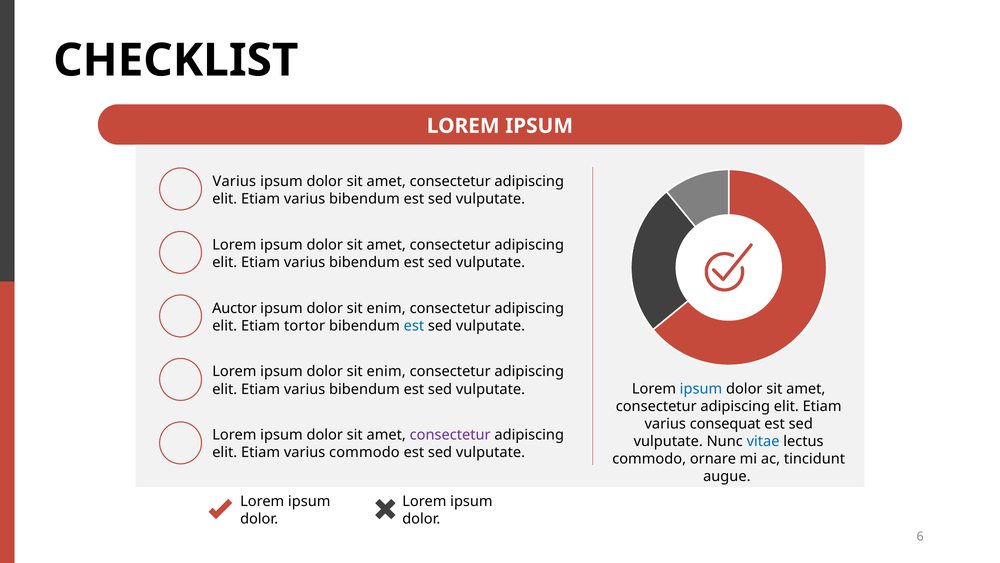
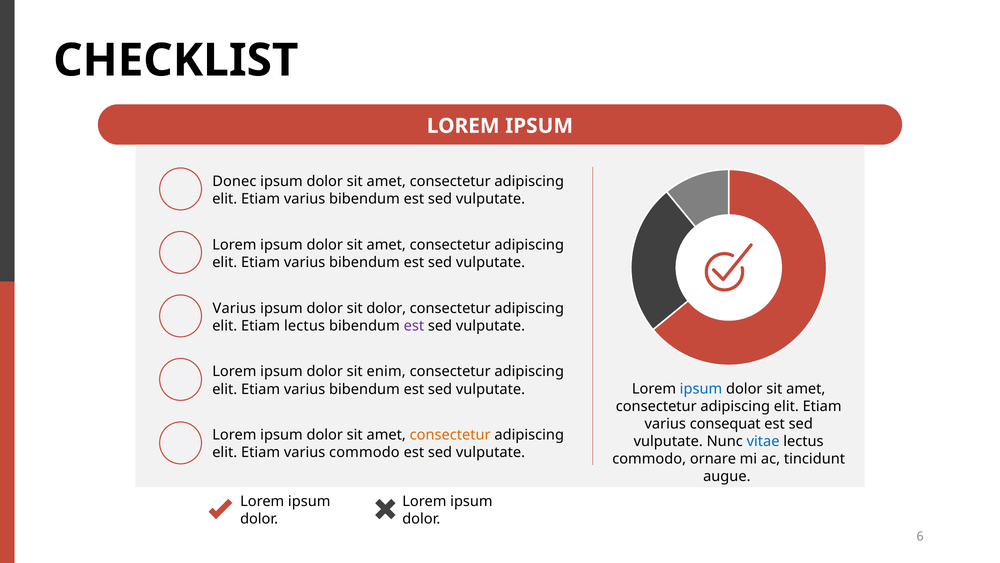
Varius: Varius -> Donec (234, 181)
Auctor: Auctor -> Varius (234, 308)
enim: enim -> dolor (386, 308)
Etiam tortor: tortor -> lectus (305, 325)
est colour: blue -> purple (414, 325)
consectetur colour: purple -> orange (450, 435)
